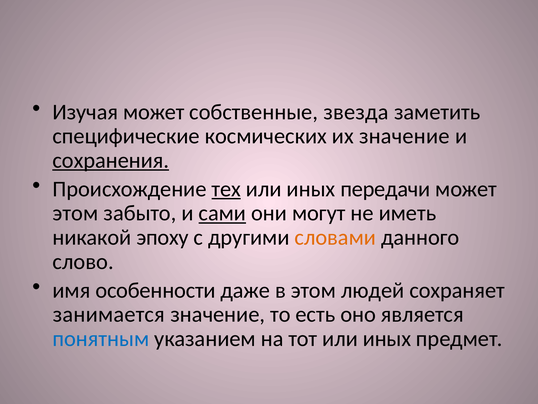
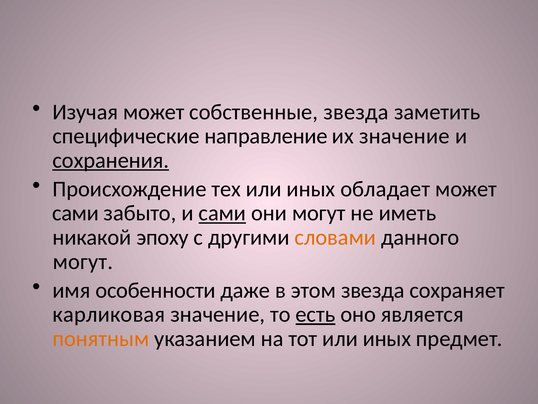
космических: космических -> направление (266, 136)
тех underline: present -> none (226, 189)
передачи: передачи -> обладает (385, 189)
этом: этом -> сами (76, 213)
слово: слово -> могут (83, 261)
этом людей: людей -> звезда (373, 290)
занимается: занимается -> карликовая (109, 314)
есть underline: none -> present (315, 314)
понятным colour: blue -> orange (101, 338)
